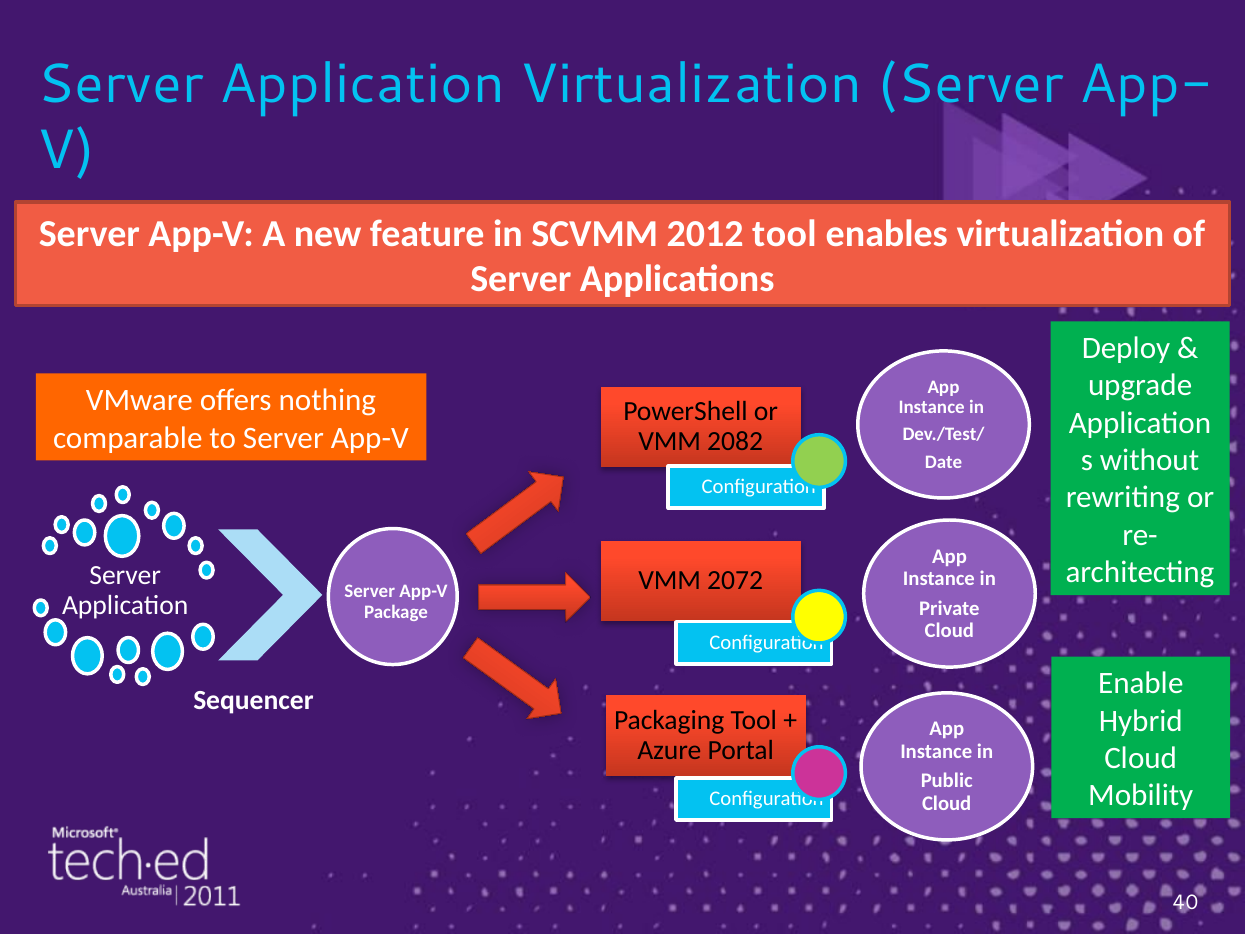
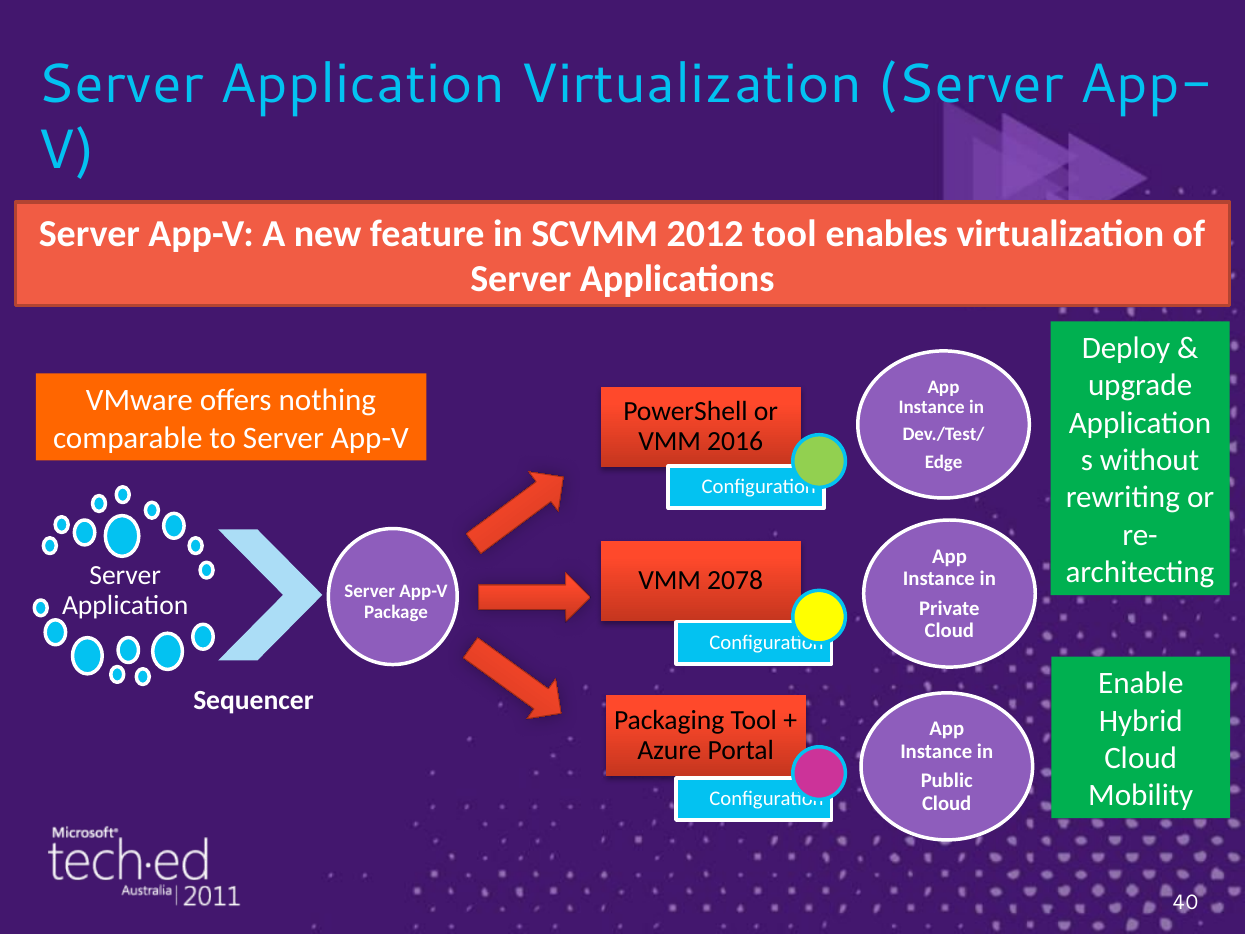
2082: 2082 -> 2016 (735, 441)
Date: Date -> Edge (944, 462)
2072: 2072 -> 2078 (735, 580)
